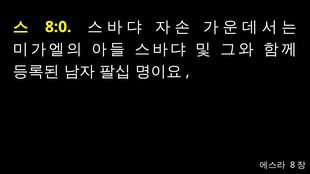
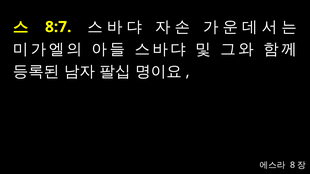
8:0: 8:0 -> 8:7 (58, 27)
